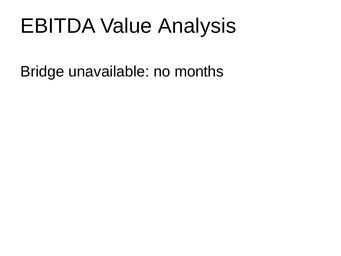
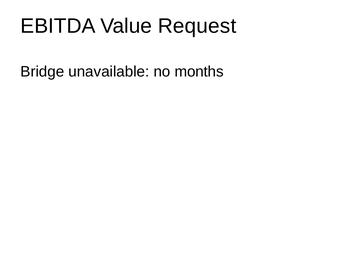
Analysis: Analysis -> Request (197, 26)
